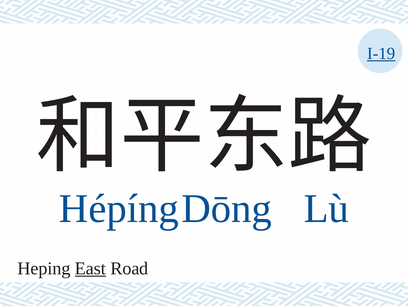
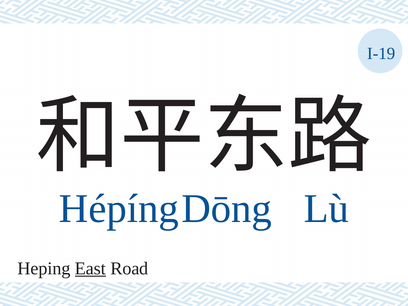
I-19 underline: present -> none (381, 53)
